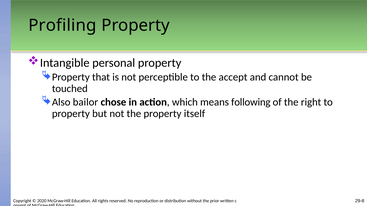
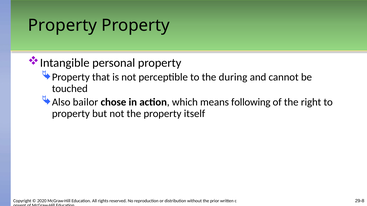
Profiling: Profiling -> Property (62, 25)
accept: accept -> during (233, 77)
